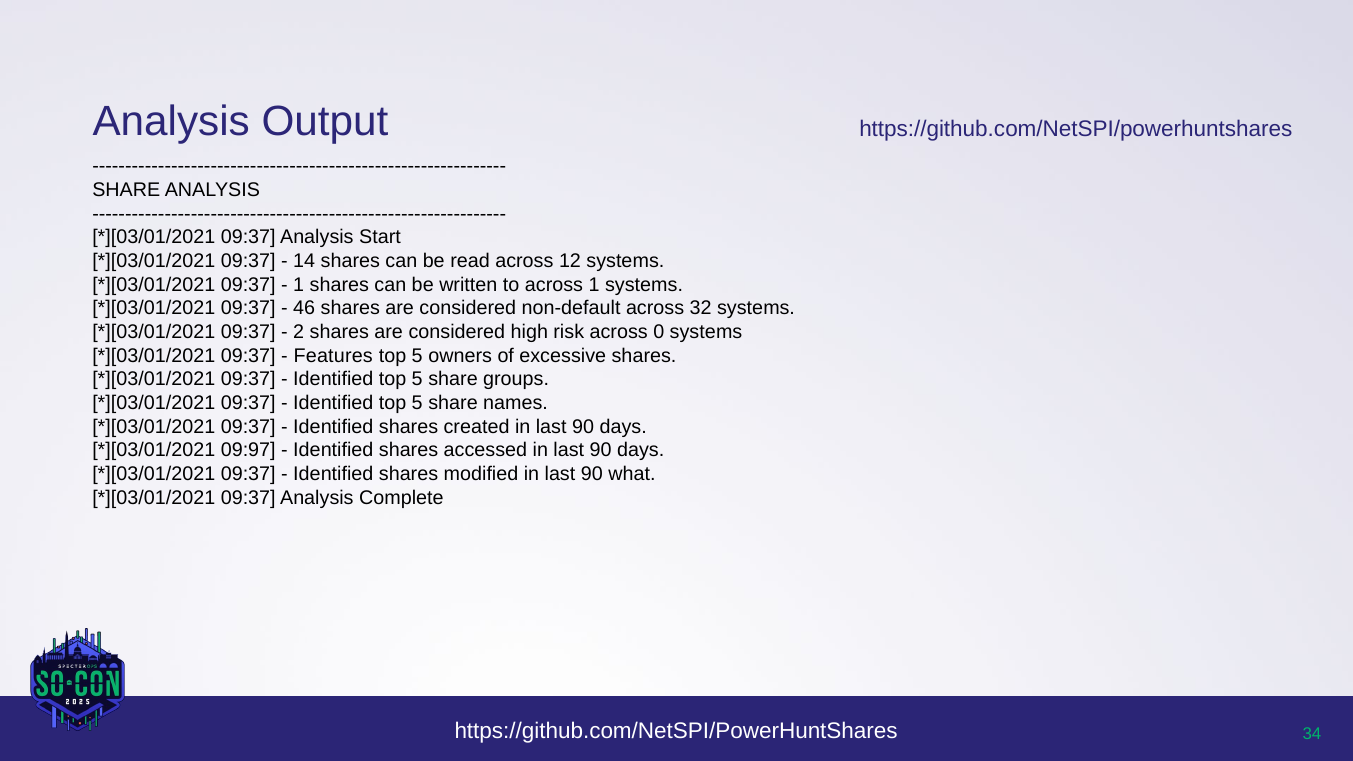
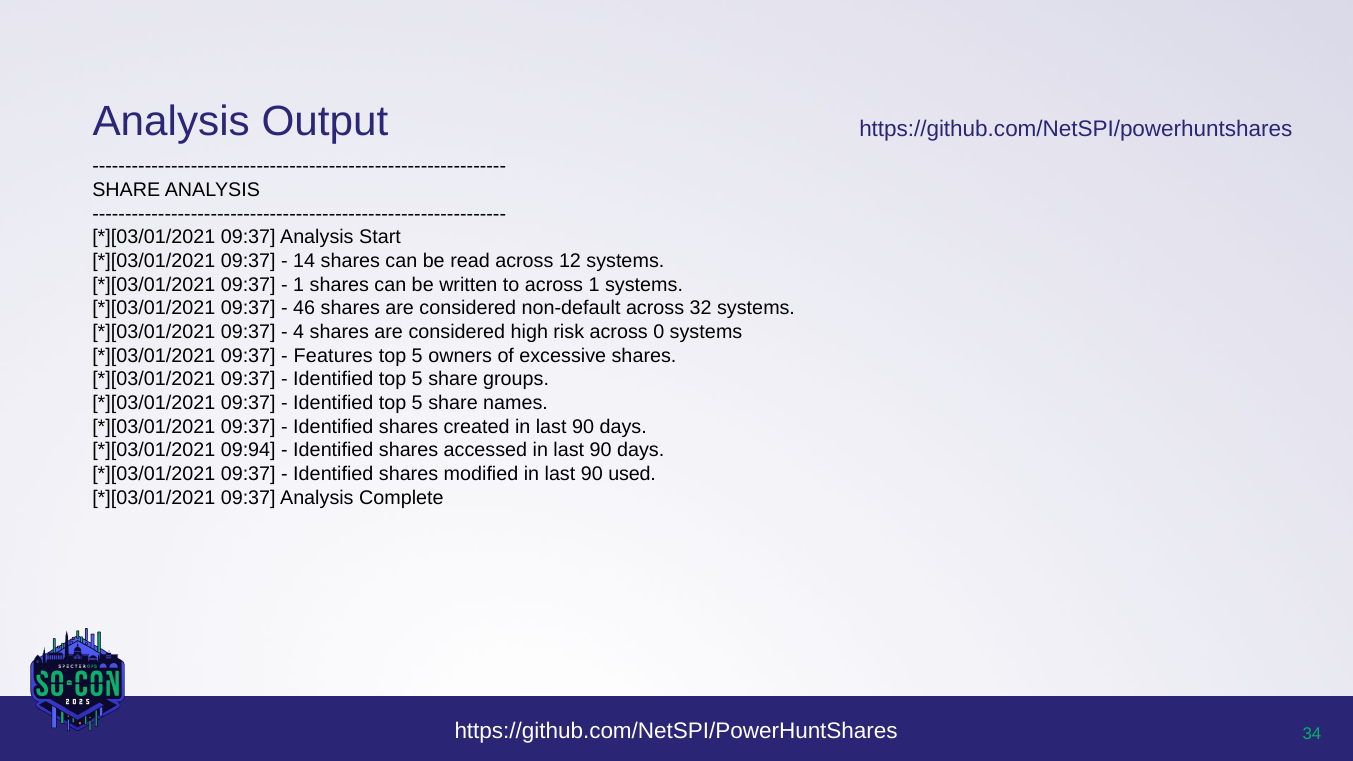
2: 2 -> 4 (299, 332)
09:97: 09:97 -> 09:94 (248, 450)
what: what -> used (632, 474)
